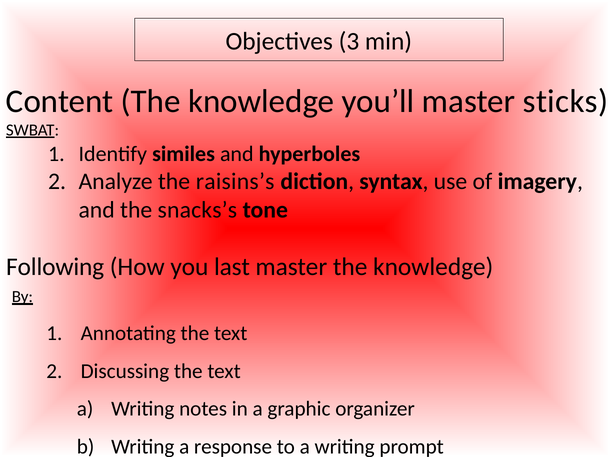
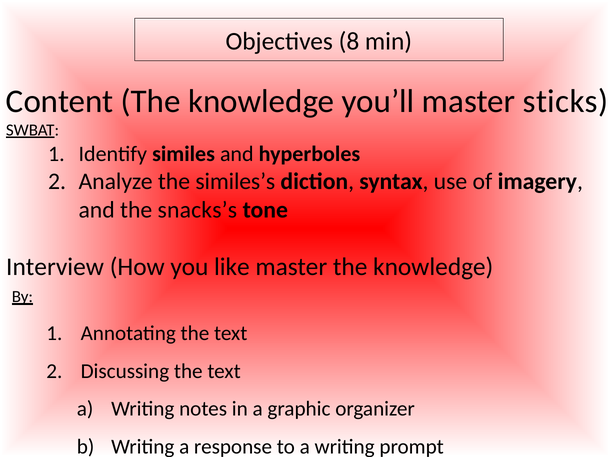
3: 3 -> 8 (349, 41)
raisins’s: raisins’s -> similes’s (235, 182)
Following: Following -> Interview (55, 267)
last: last -> like (232, 267)
